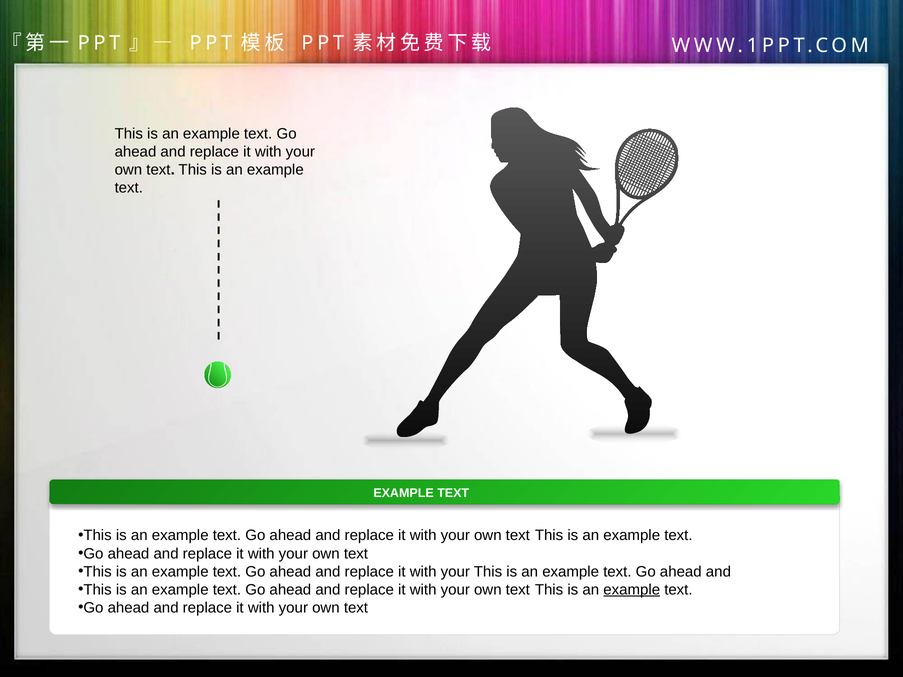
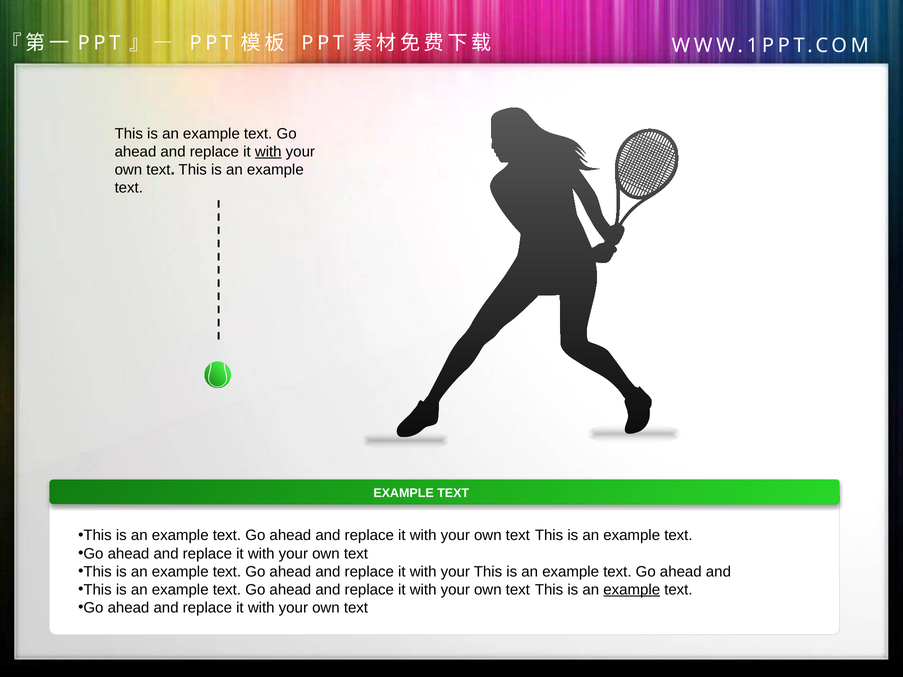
with underline: none -> present (268, 152)
